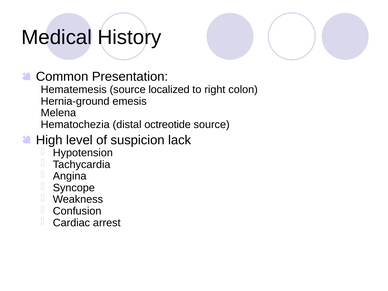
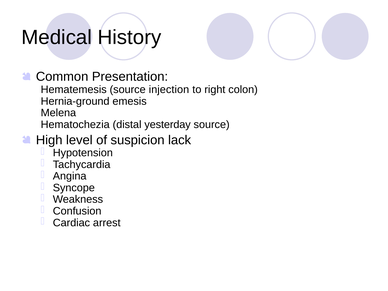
localized: localized -> injection (169, 90)
octreotide: octreotide -> yesterday (168, 125)
